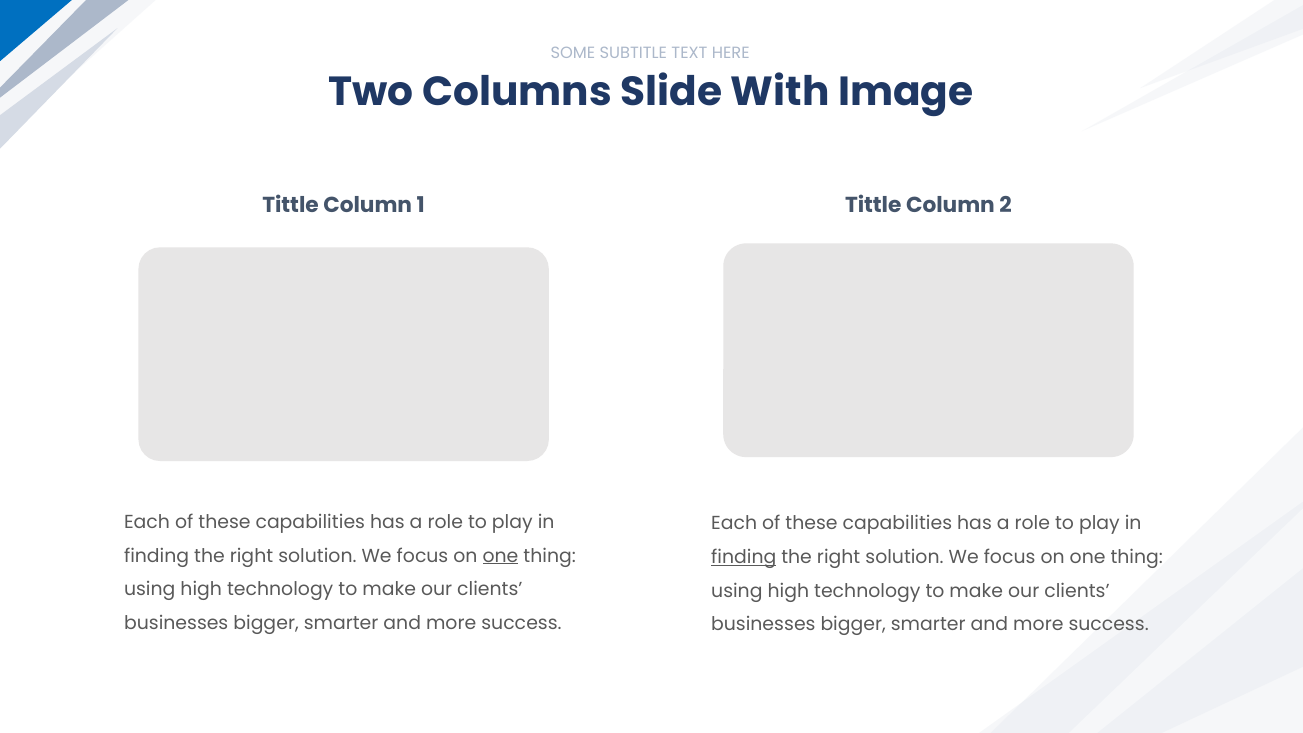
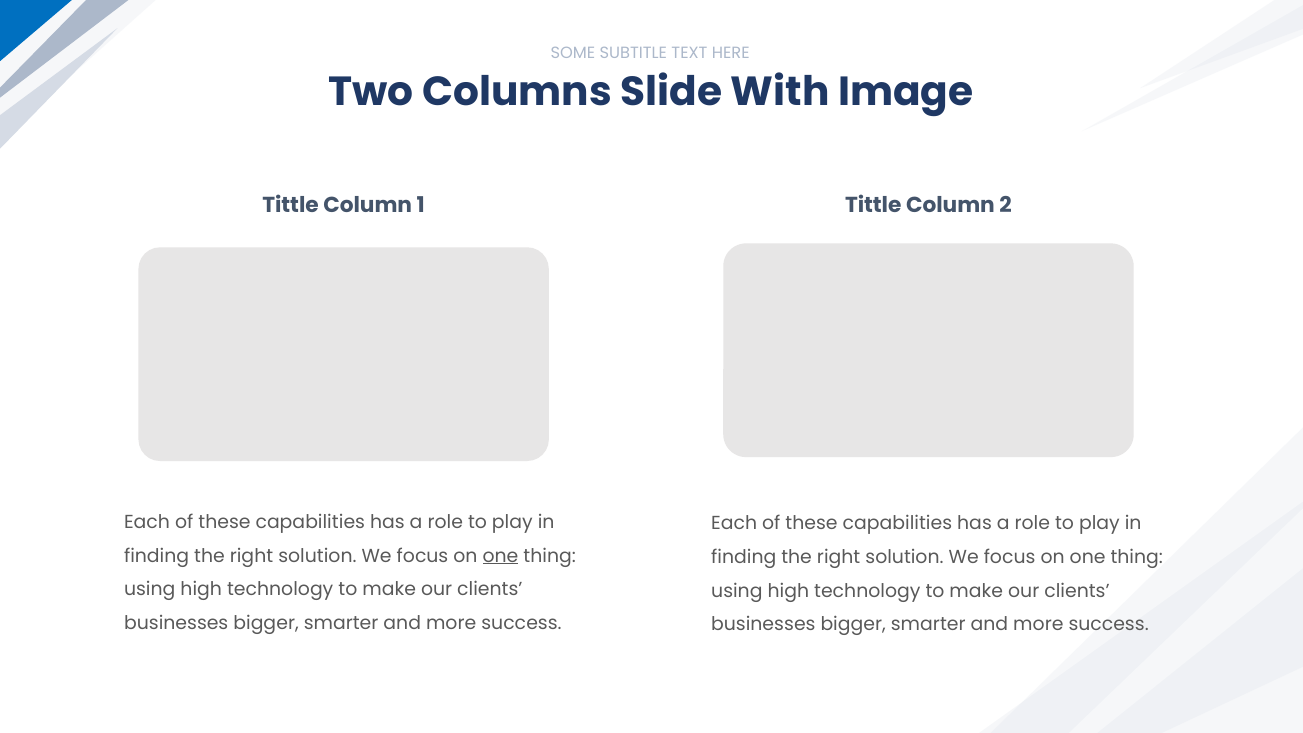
finding underline: present -> none (744, 557)
